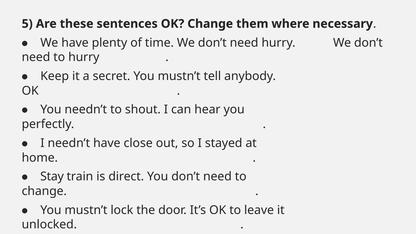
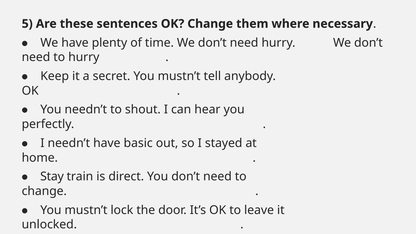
close: close -> basic (138, 143)
